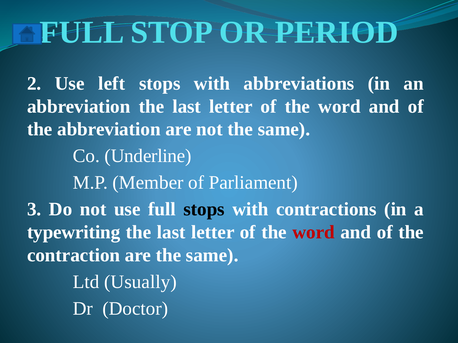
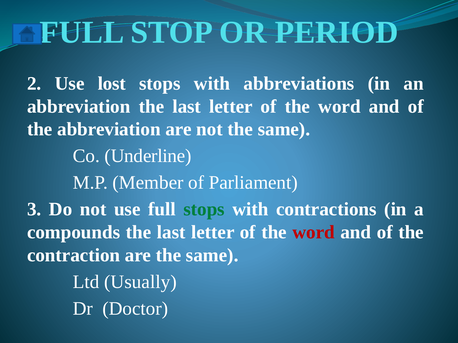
left: left -> lost (112, 84)
stops colour: black -> green (204, 210)
typewriting: typewriting -> compounds (74, 233)
